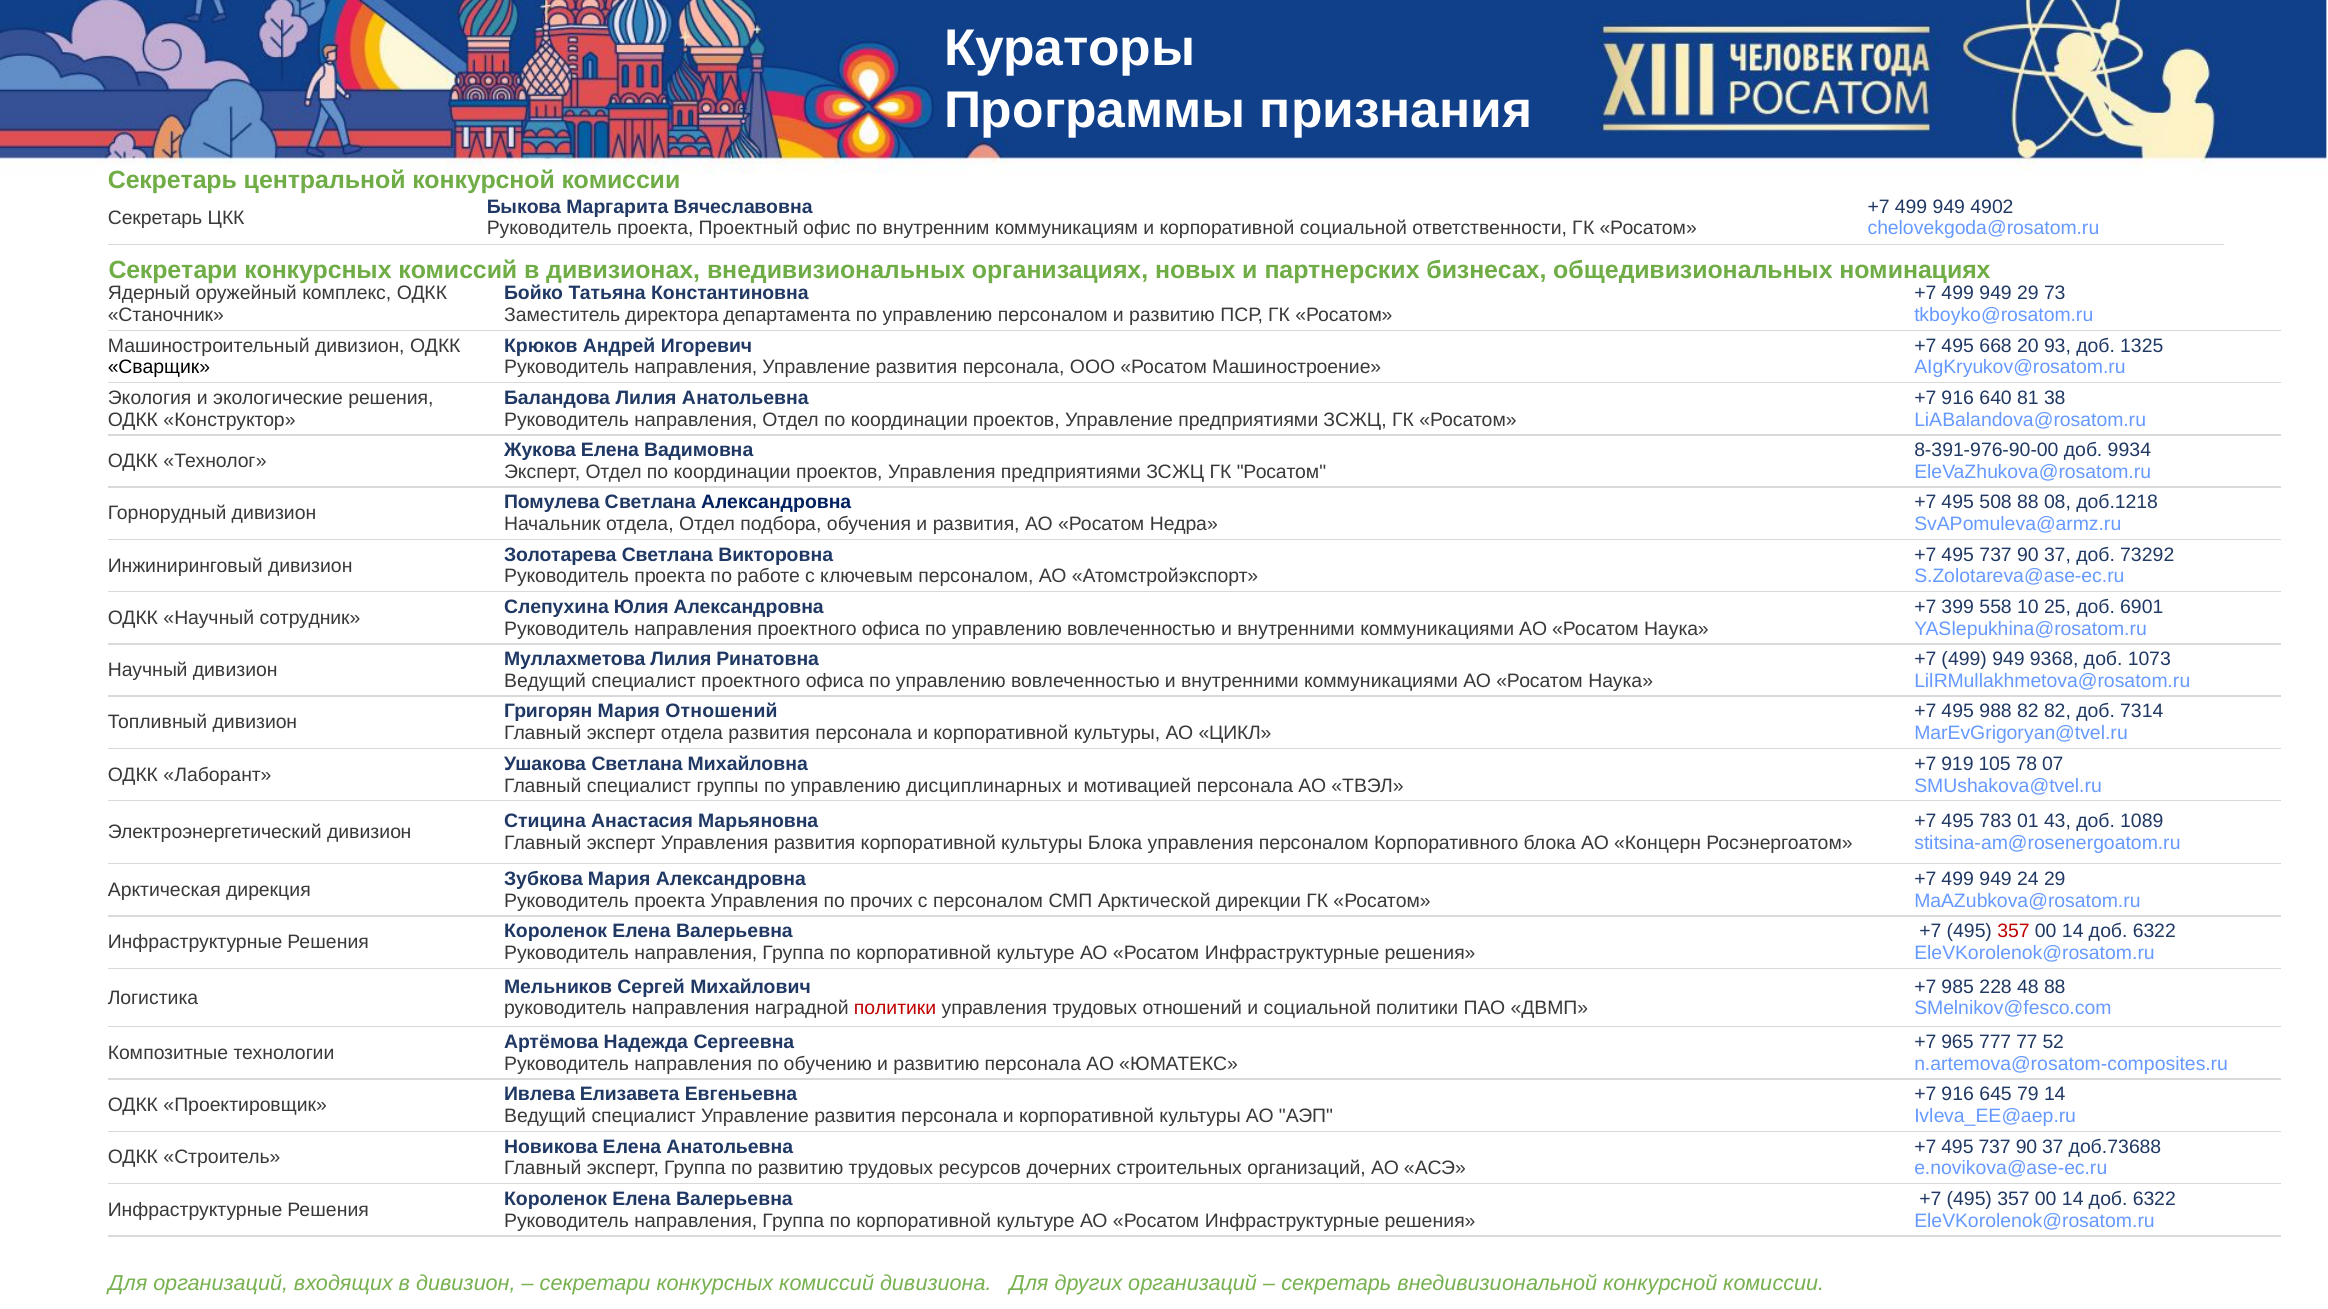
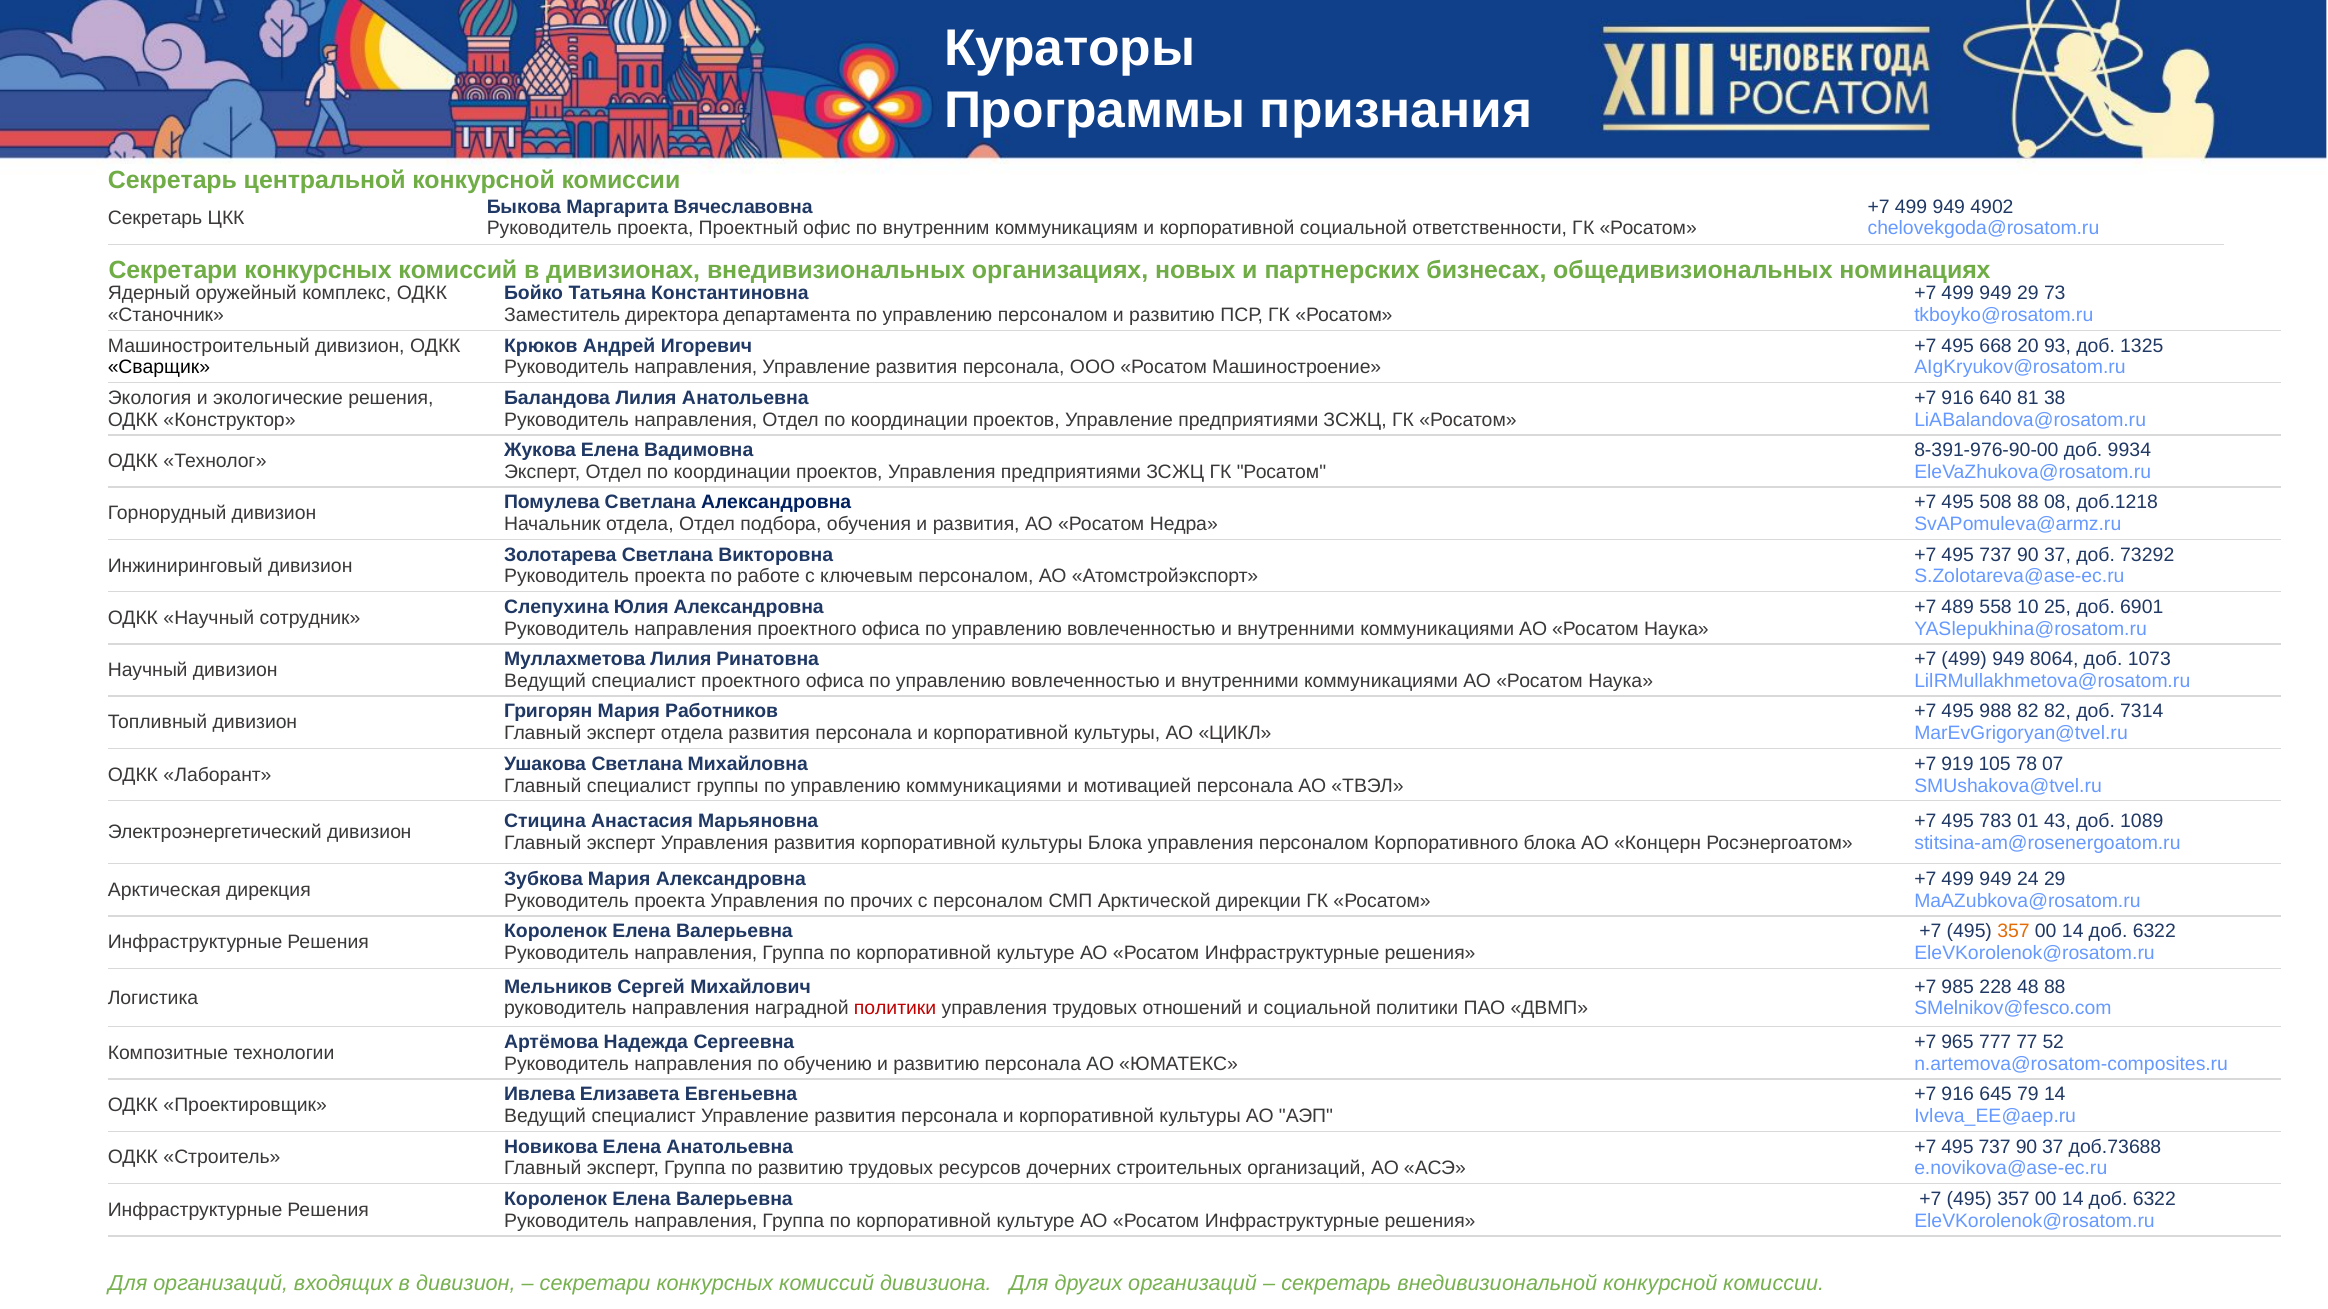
399: 399 -> 489 (1958, 607)
9368: 9368 -> 8064 (2054, 660)
Мария Отношений: Отношений -> Работников (722, 712)
управлению дисциплинарных: дисциплинарных -> коммуникациями (984, 786)
357 colour: red -> orange (2014, 932)
